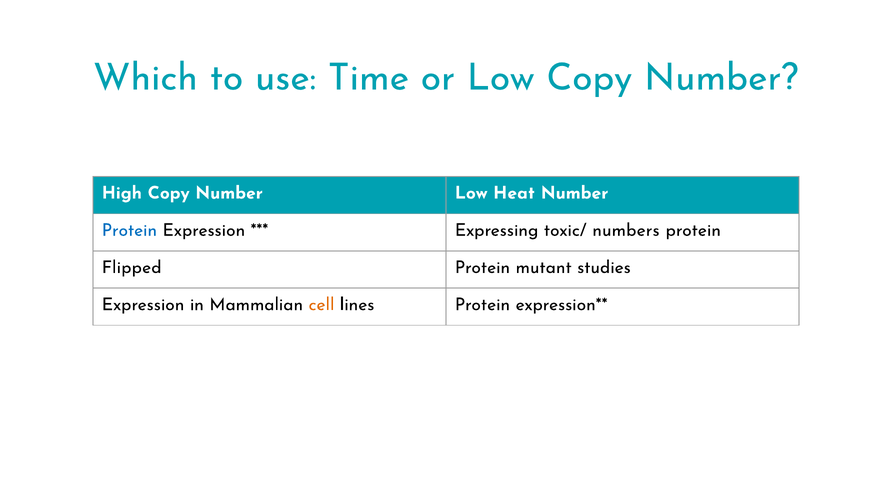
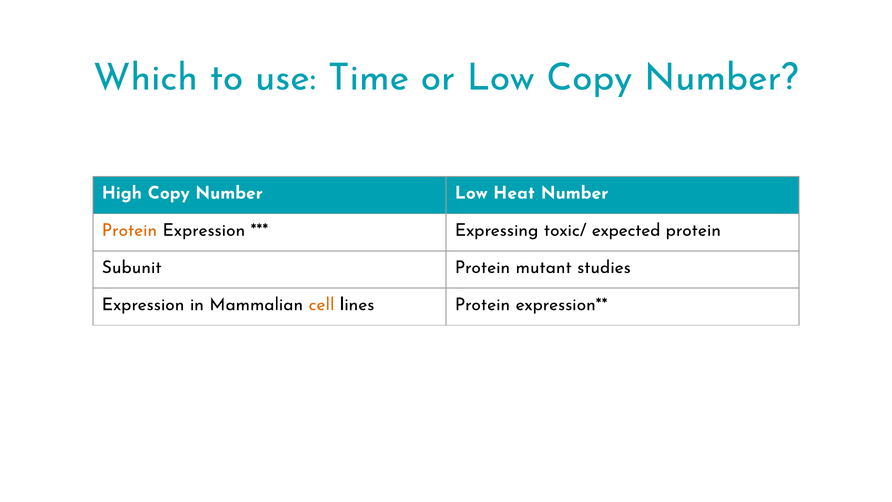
Protein colour: blue -> orange (129, 230)
numbers: numbers -> expected (626, 230)
Flipped: Flipped -> Subunit (132, 267)
